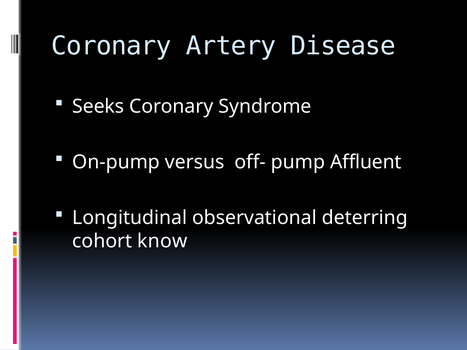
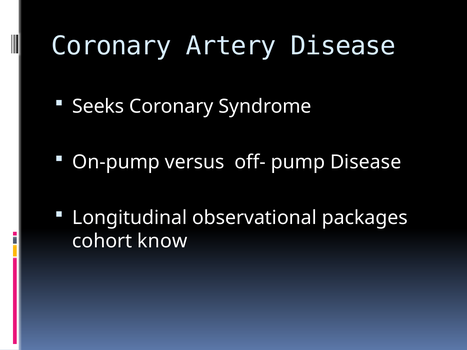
pump Affluent: Affluent -> Disease (366, 162)
deterring: deterring -> packages (365, 218)
